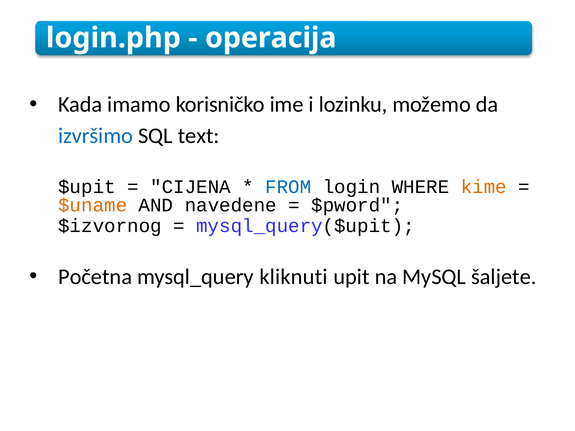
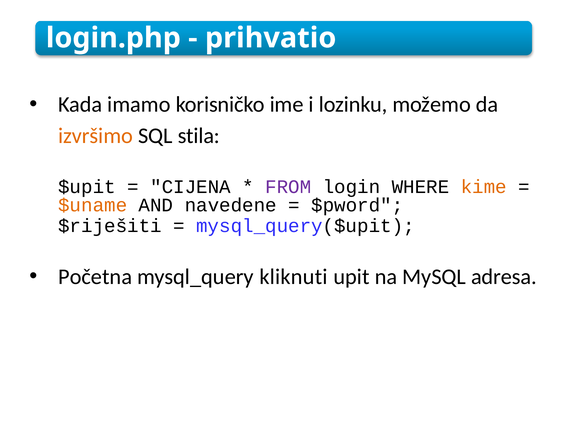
operacija: operacija -> prihvatio (271, 38)
izvršimo colour: blue -> orange (96, 136)
text: text -> stila (199, 136)
FROM colour: blue -> purple (288, 187)
$izvornog: $izvornog -> $riješiti (110, 226)
šaljete: šaljete -> adresa (504, 277)
